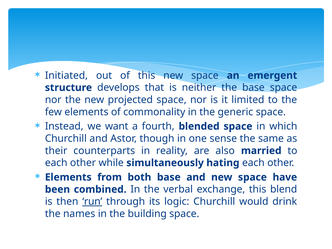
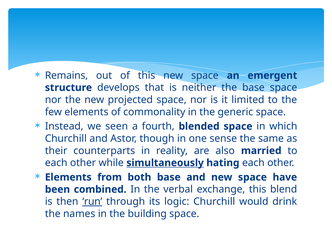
Initiated: Initiated -> Remains (66, 75)
want: want -> seen (117, 126)
simultaneously underline: none -> present (165, 163)
